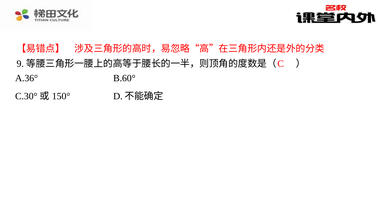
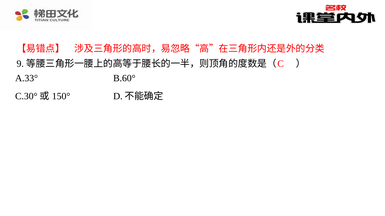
A.36°: A.36° -> A.33° (27, 79)
